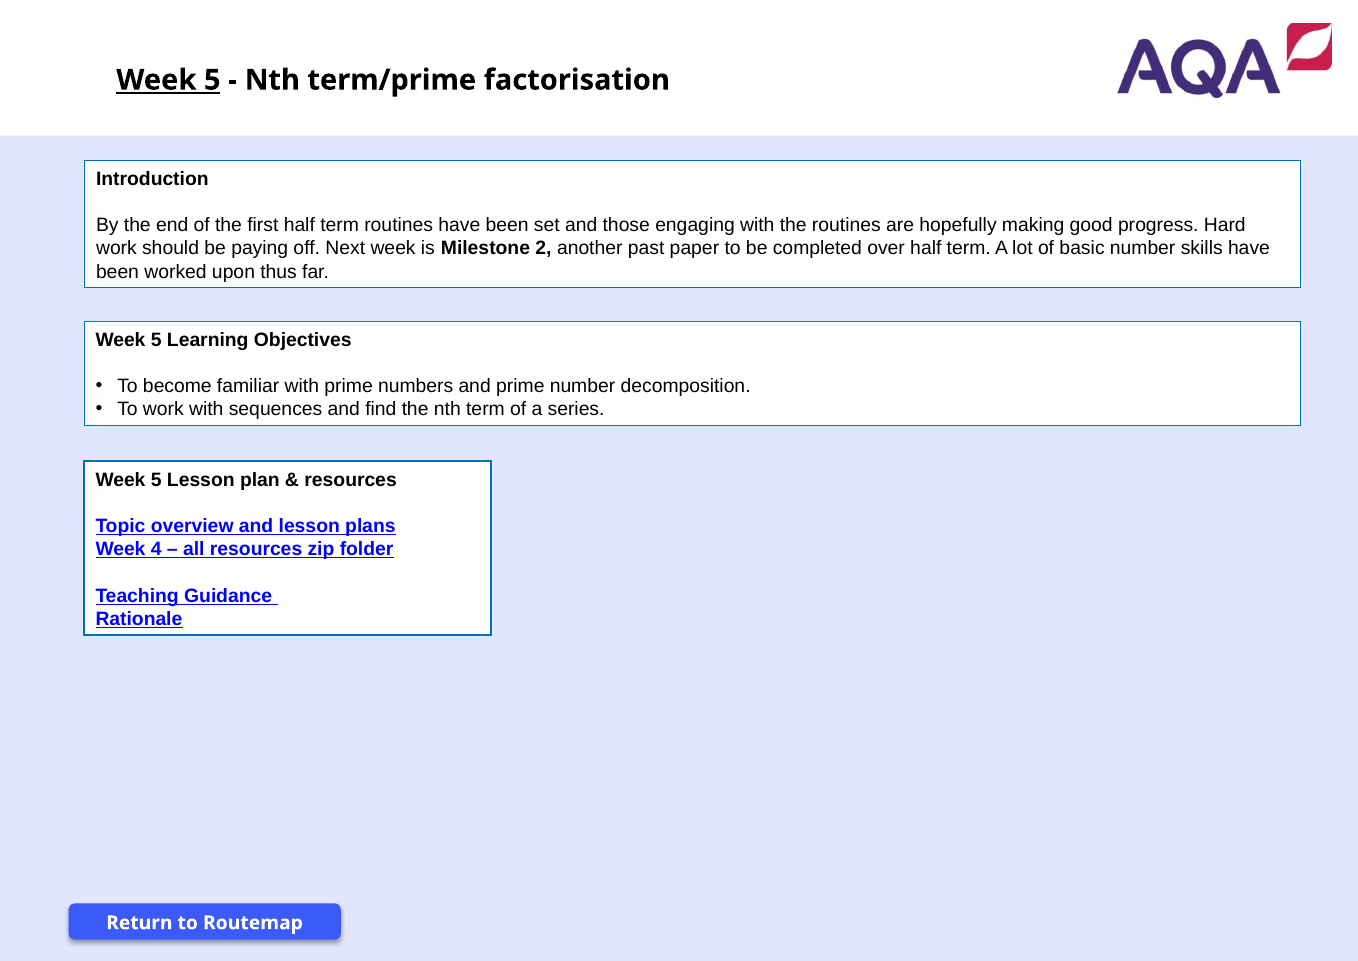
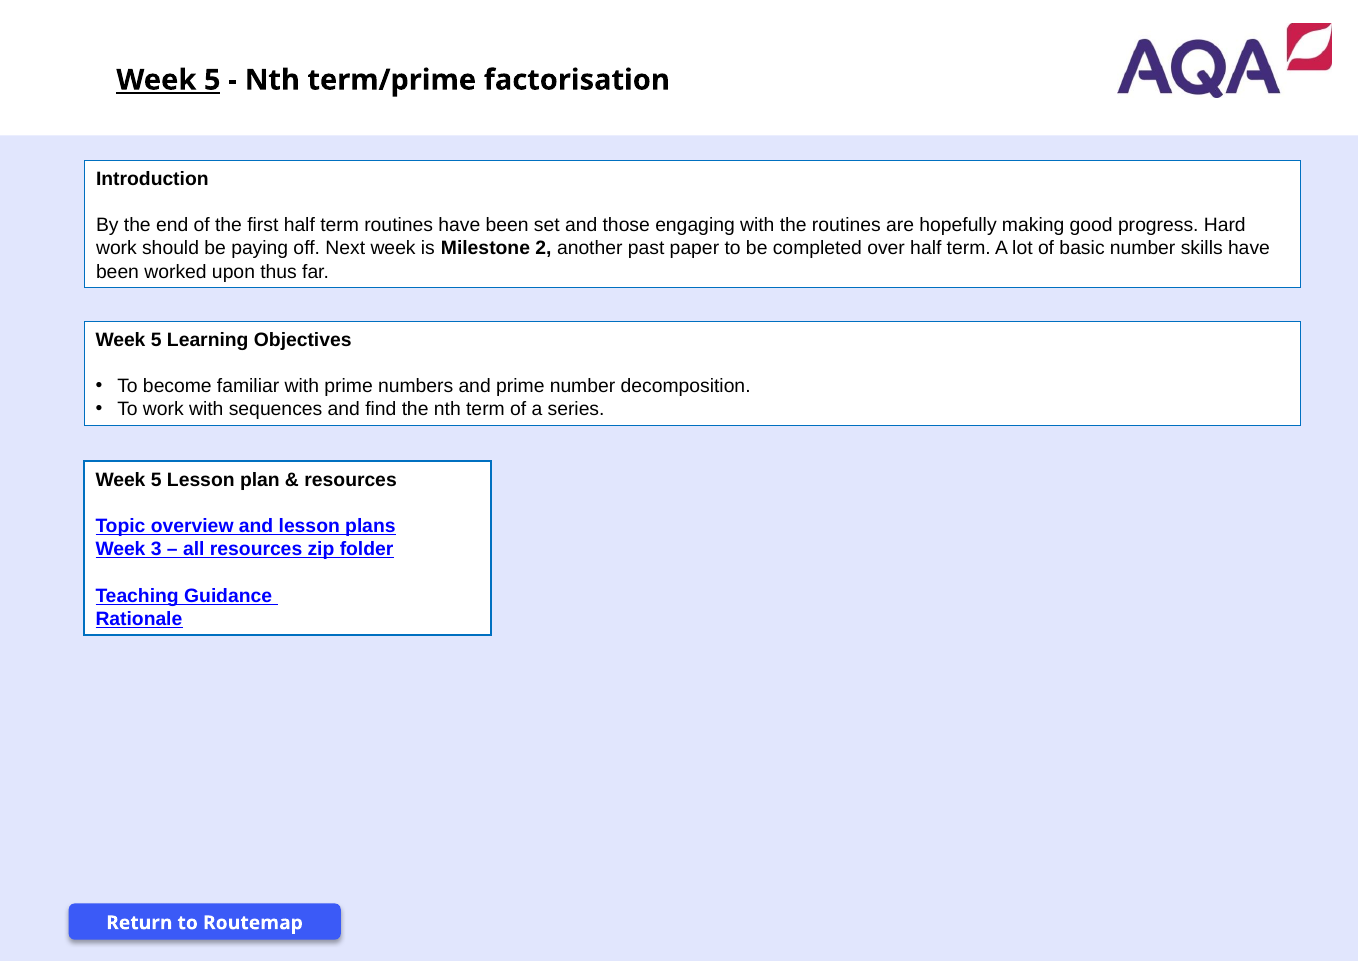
4: 4 -> 3 (156, 549)
